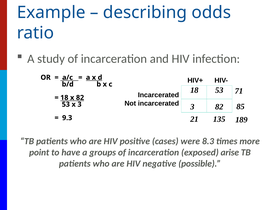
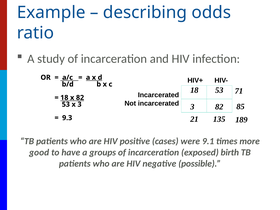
8.3: 8.3 -> 9.1 (208, 141)
point: point -> good (39, 152)
arise: arise -> birth (230, 152)
